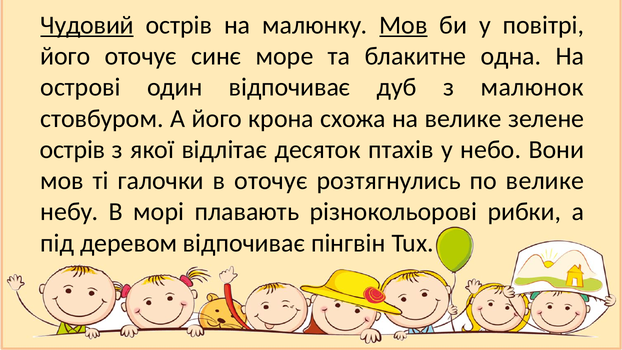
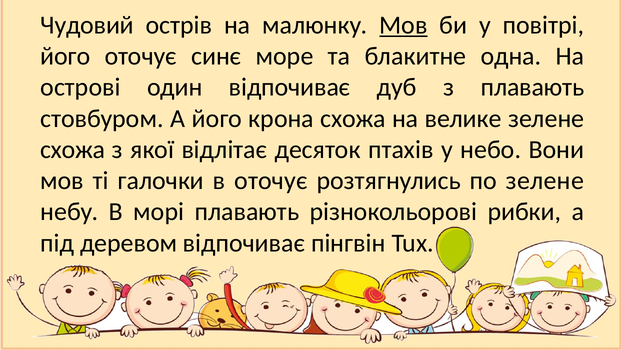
Чудовий underline: present -> none (87, 25)
з малюнок: малюнок -> плавають (533, 87)
острів: острів -> схожа (73, 150)
по велике: велике -> зелене (545, 181)
